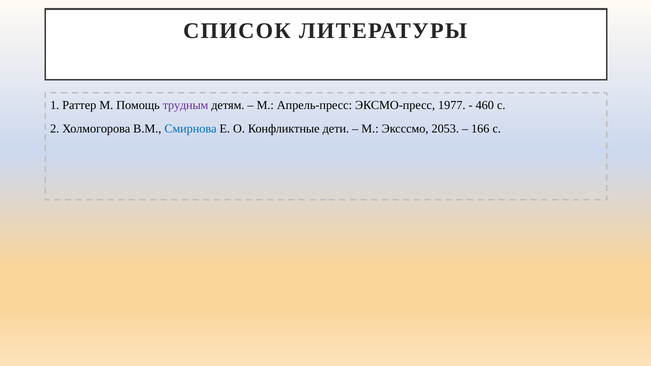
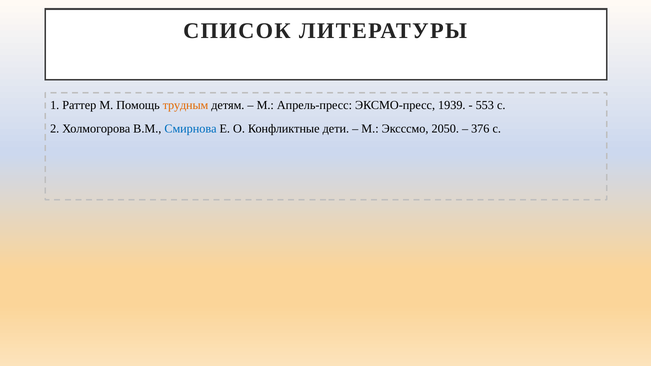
трудным colour: purple -> orange (186, 105)
1977: 1977 -> 1939 (452, 105)
460: 460 -> 553 (485, 105)
2053: 2053 -> 2050 (445, 129)
166: 166 -> 376 (480, 129)
